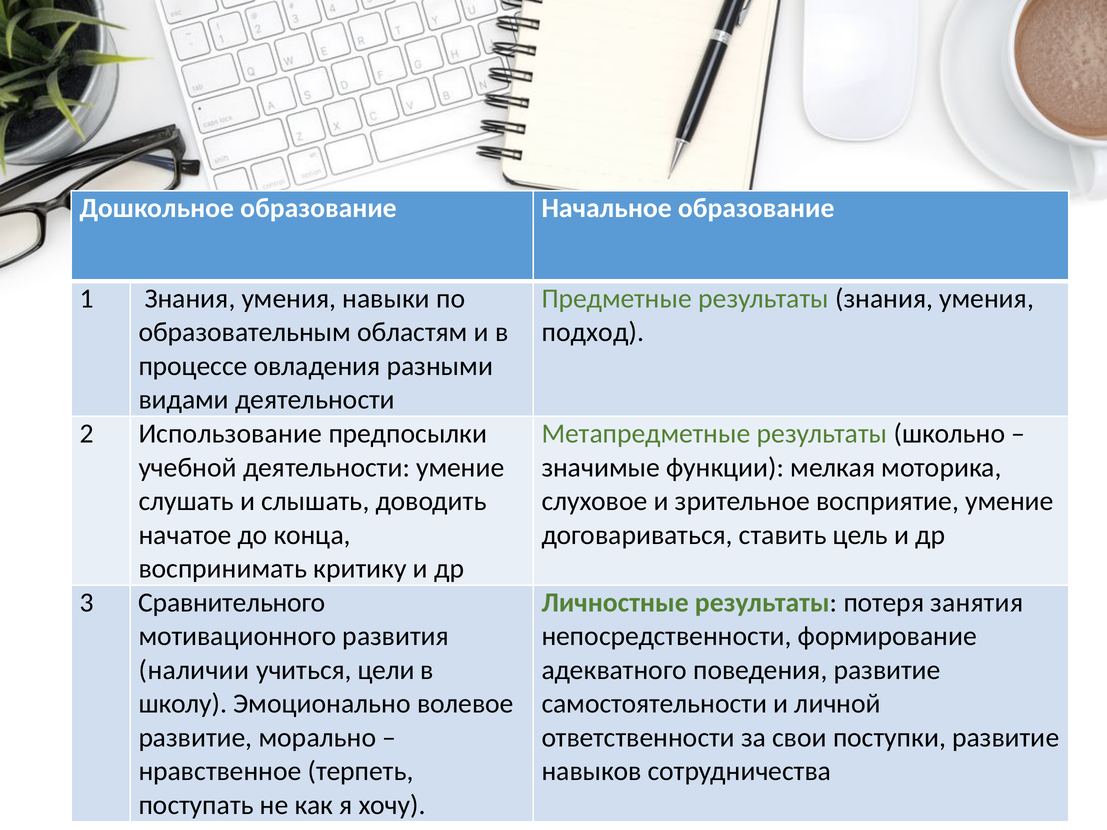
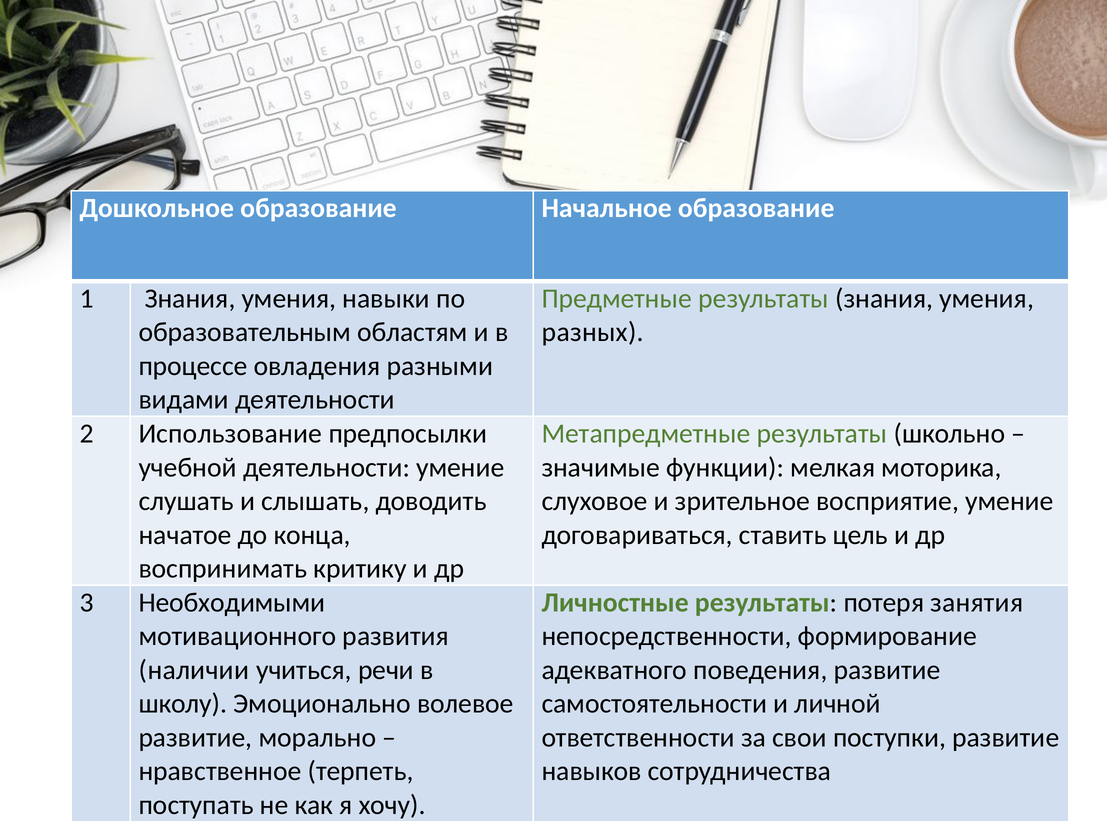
подход: подход -> разных (593, 332)
Сравнительного: Сравнительного -> Необходимыми (232, 603)
цели: цели -> речи (386, 670)
